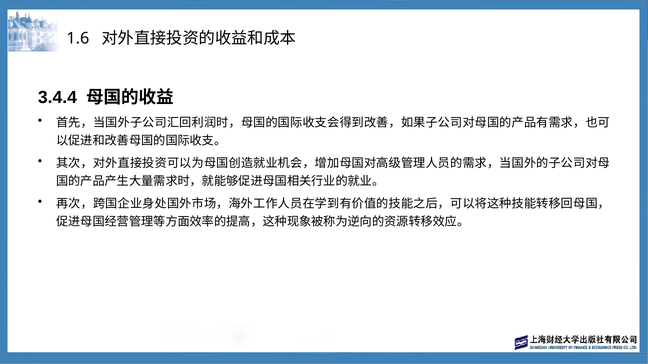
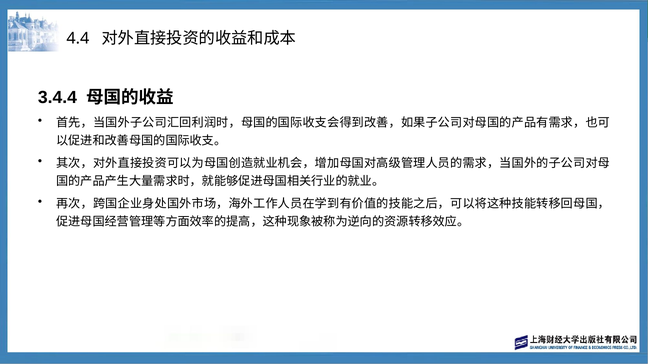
1.6: 1.6 -> 4.4 (78, 39)
